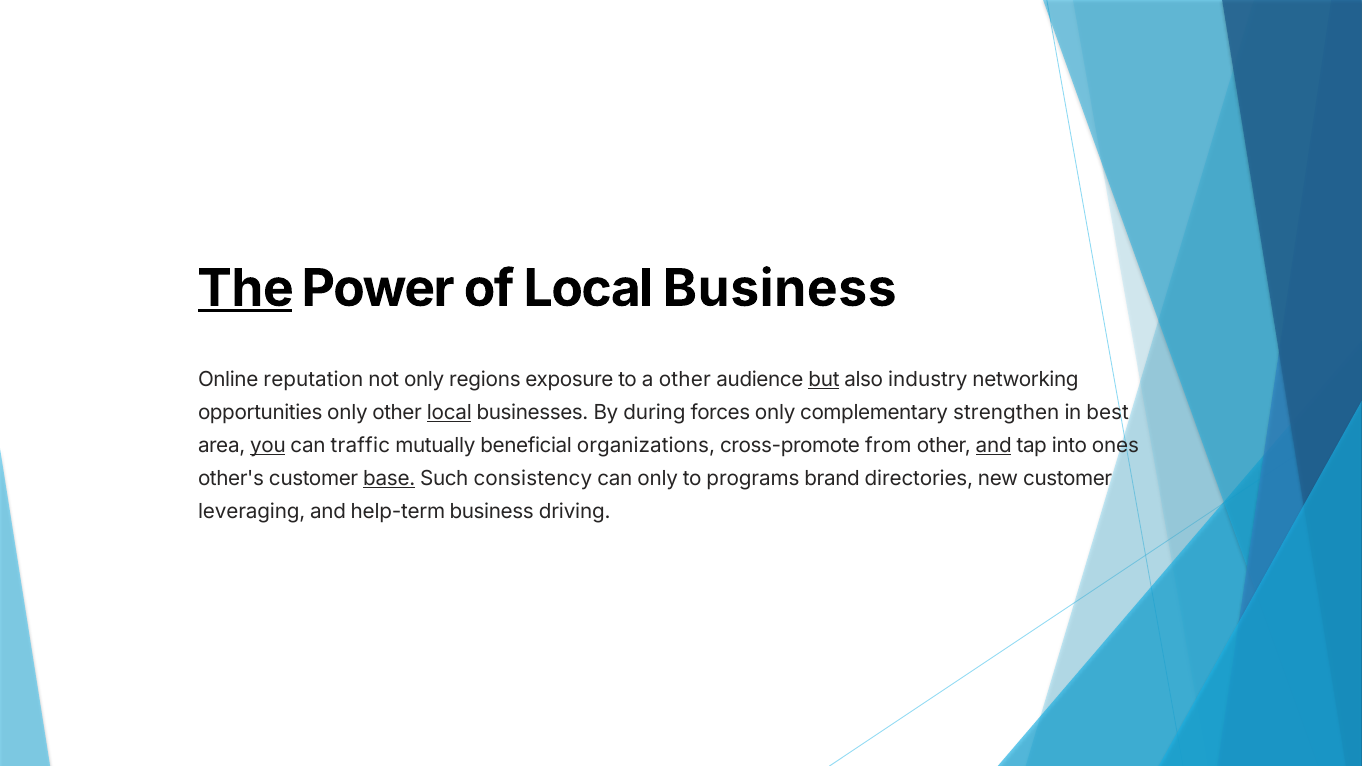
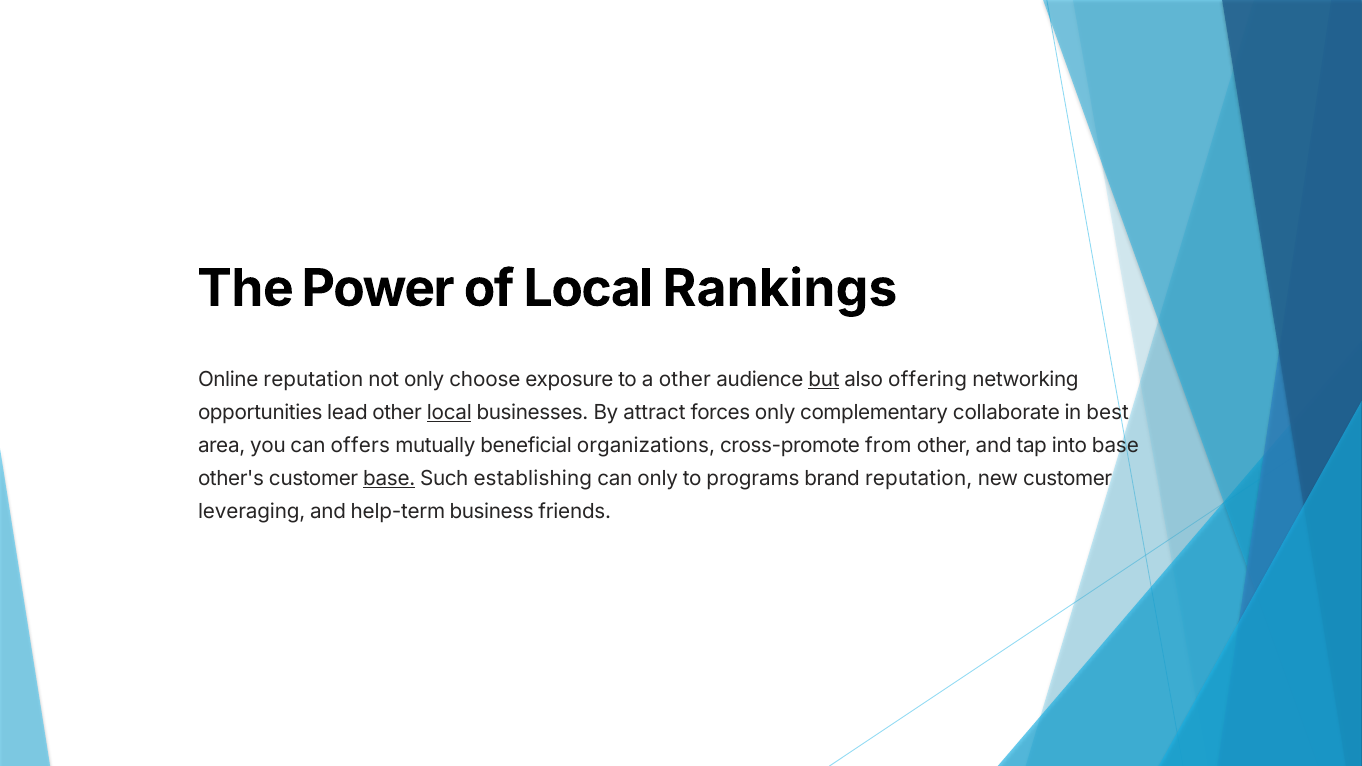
The underline: present -> none (246, 289)
Local Business: Business -> Rankings (780, 289)
regions: regions -> choose (485, 380)
industry: industry -> offering (928, 380)
opportunities only: only -> lead (347, 413)
during: during -> attract (654, 413)
strengthen: strengthen -> collaborate (1006, 413)
you underline: present -> none (268, 446)
traffic: traffic -> offers (360, 446)
and underline: present -> none (994, 446)
into ones: ones -> base (1115, 446)
consistency: consistency -> establishing (533, 479)
brand directories: directories -> reputation (919, 479)
driving: driving -> friends (575, 512)
